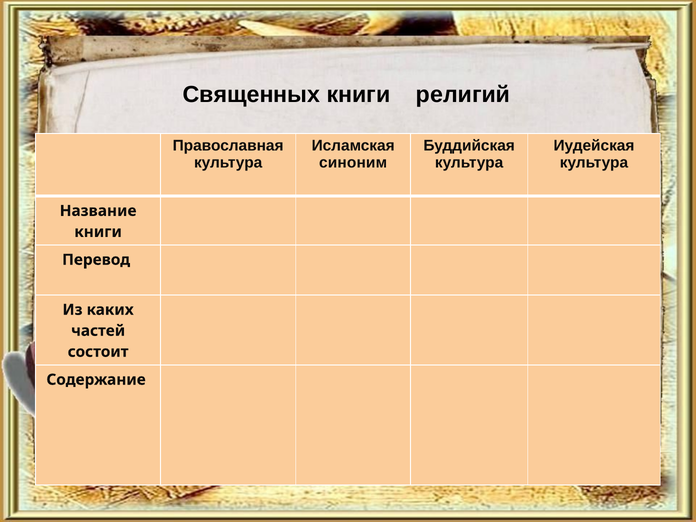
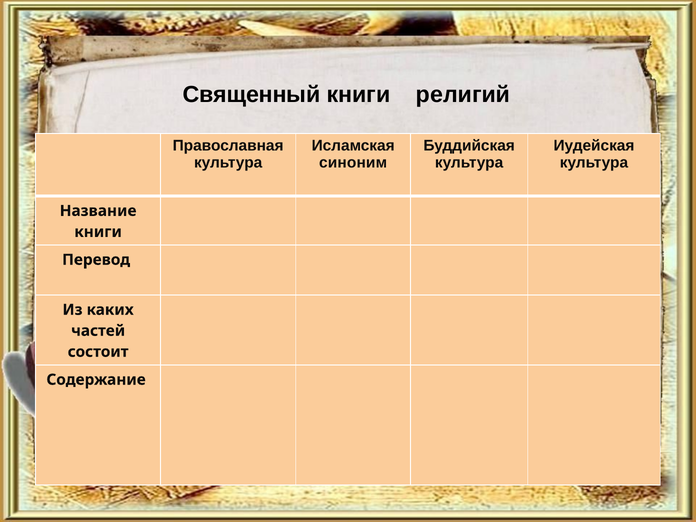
Священных: Священных -> Священный (252, 94)
